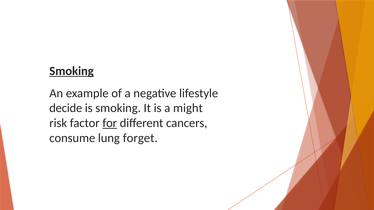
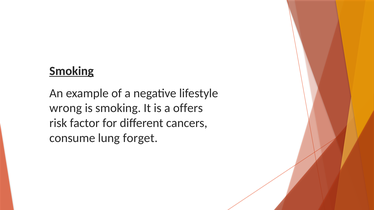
decide: decide -> wrong (66, 108)
might: might -> offers (188, 108)
for underline: present -> none (110, 123)
